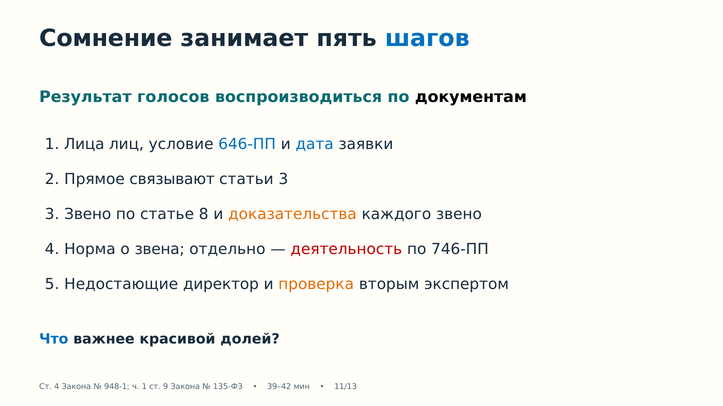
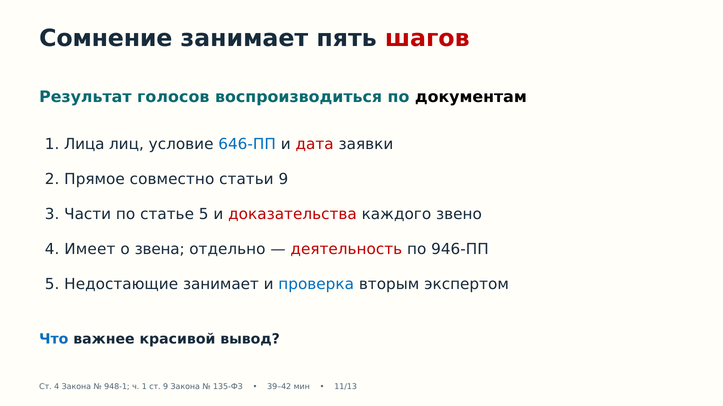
шагов colour: blue -> red (427, 38)
дата colour: blue -> red (315, 145)
связывают: связывают -> совместно (172, 180)
статьи 3: 3 -> 9 (283, 180)
3 Звено: Звено -> Части (88, 215)
статье 8: 8 -> 5 (204, 215)
доказательства colour: orange -> red (292, 215)
Норма: Норма -> Имеет (90, 250)
746-ПП: 746-ПП -> 946-ПП (460, 250)
Недостающие директор: директор -> занимает (221, 285)
проверка colour: orange -> blue (316, 285)
долей: долей -> вывод (250, 340)
